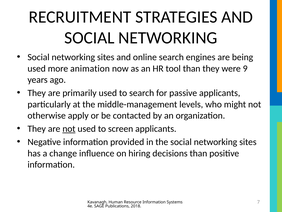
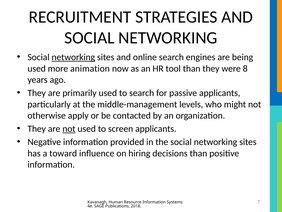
networking underline: none -> present (73, 57)
9: 9 -> 8 (245, 68)
change: change -> toward (63, 153)
